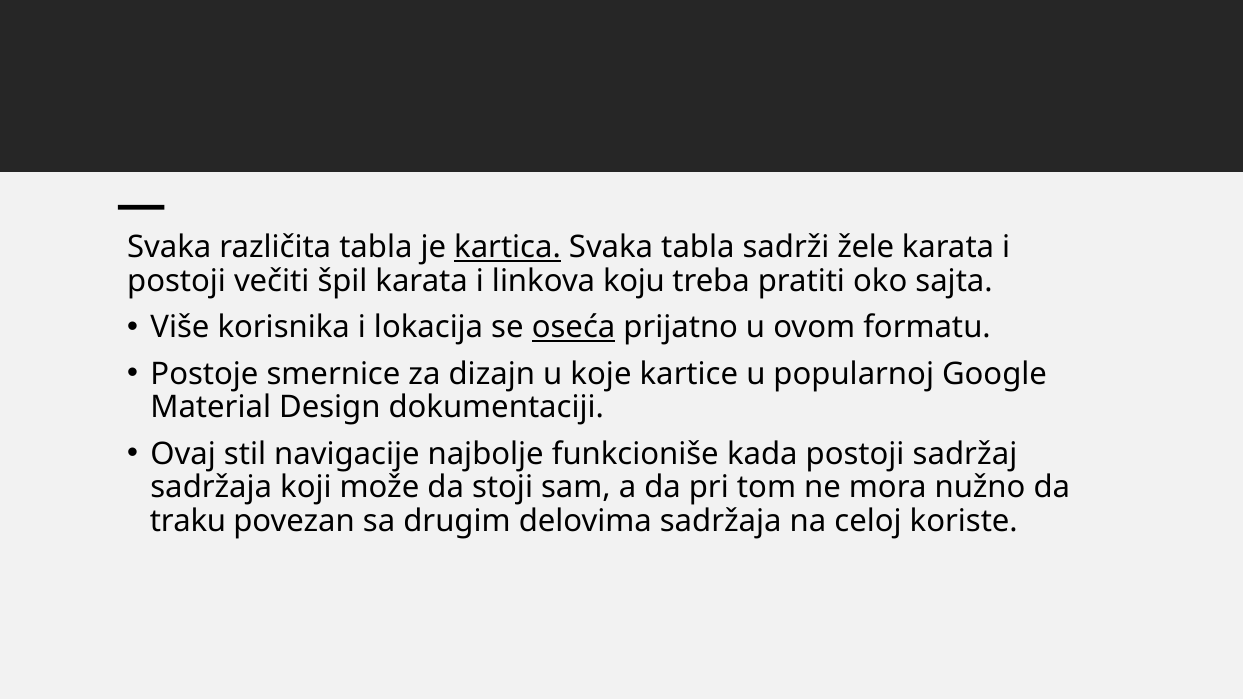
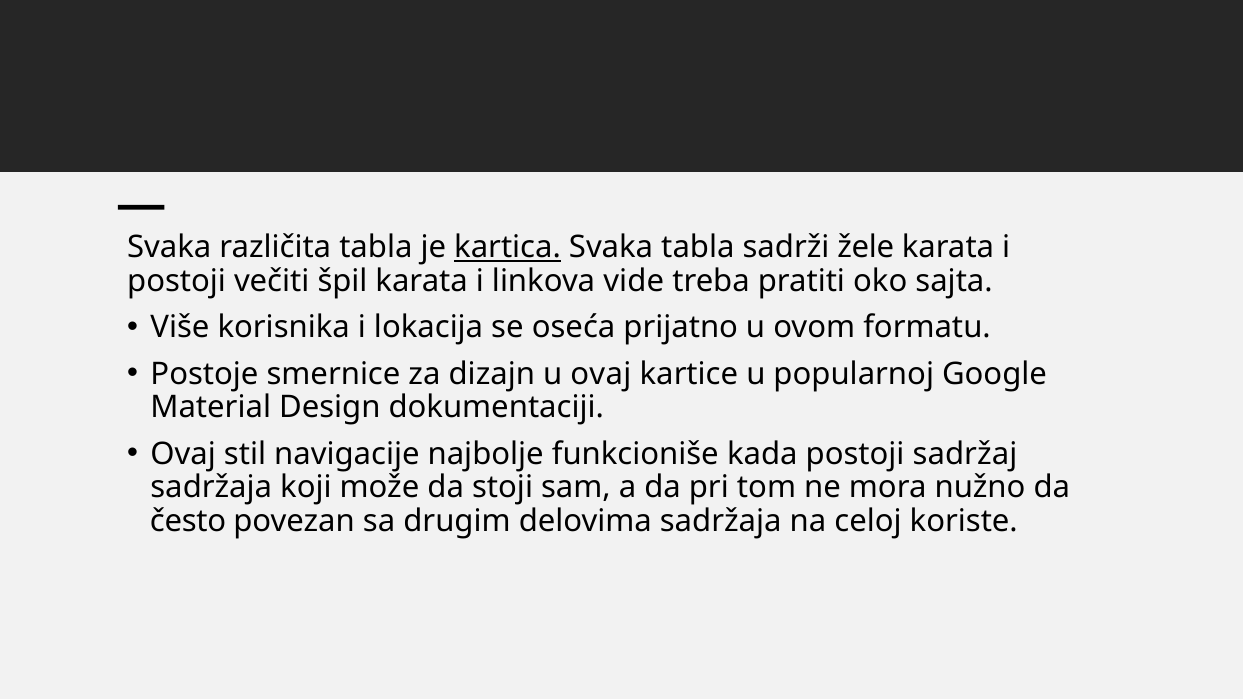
koju: koju -> vide (634, 281)
oseća underline: present -> none (574, 327)
u koje: koje -> ovaj (601, 374)
traku: traku -> često (188, 521)
